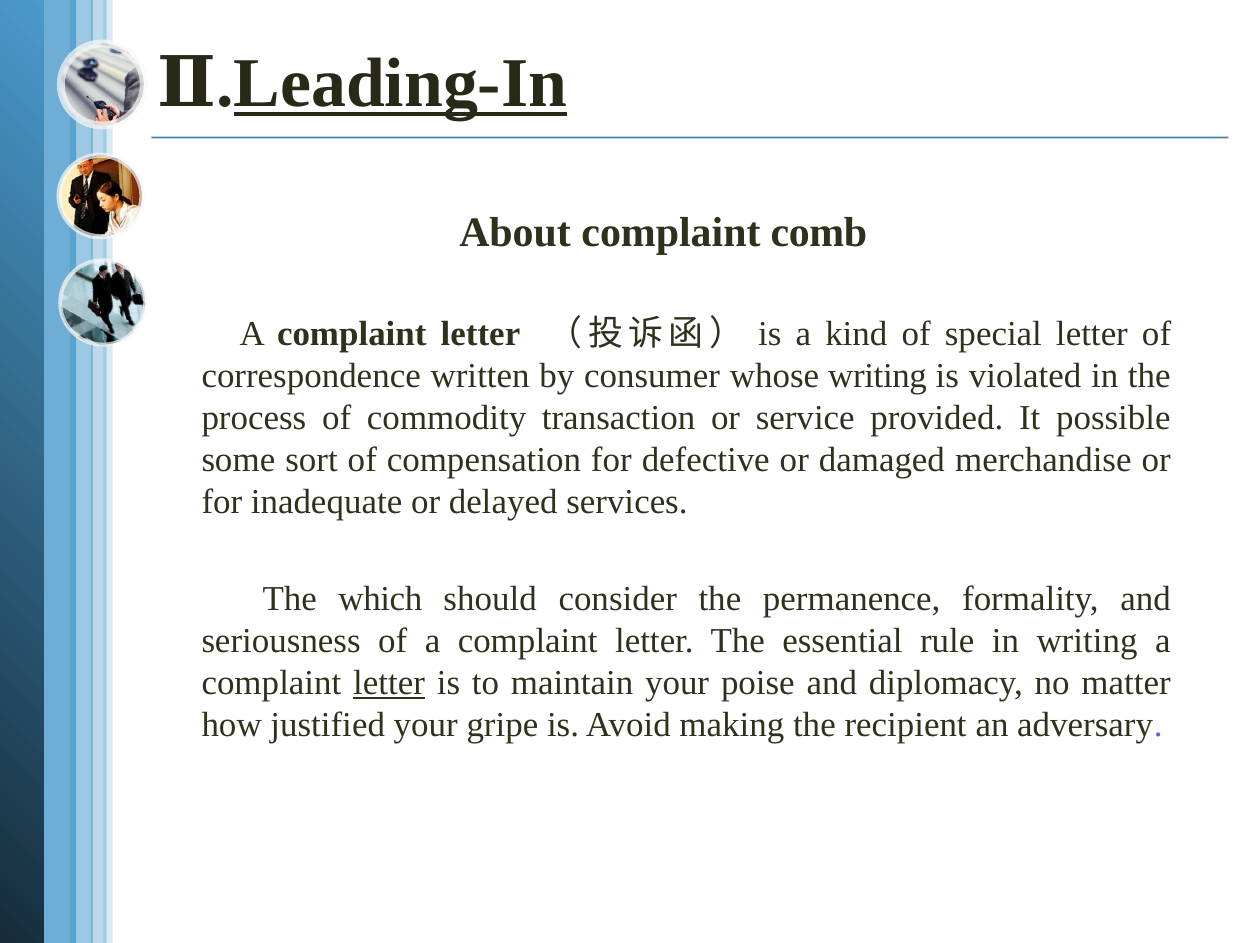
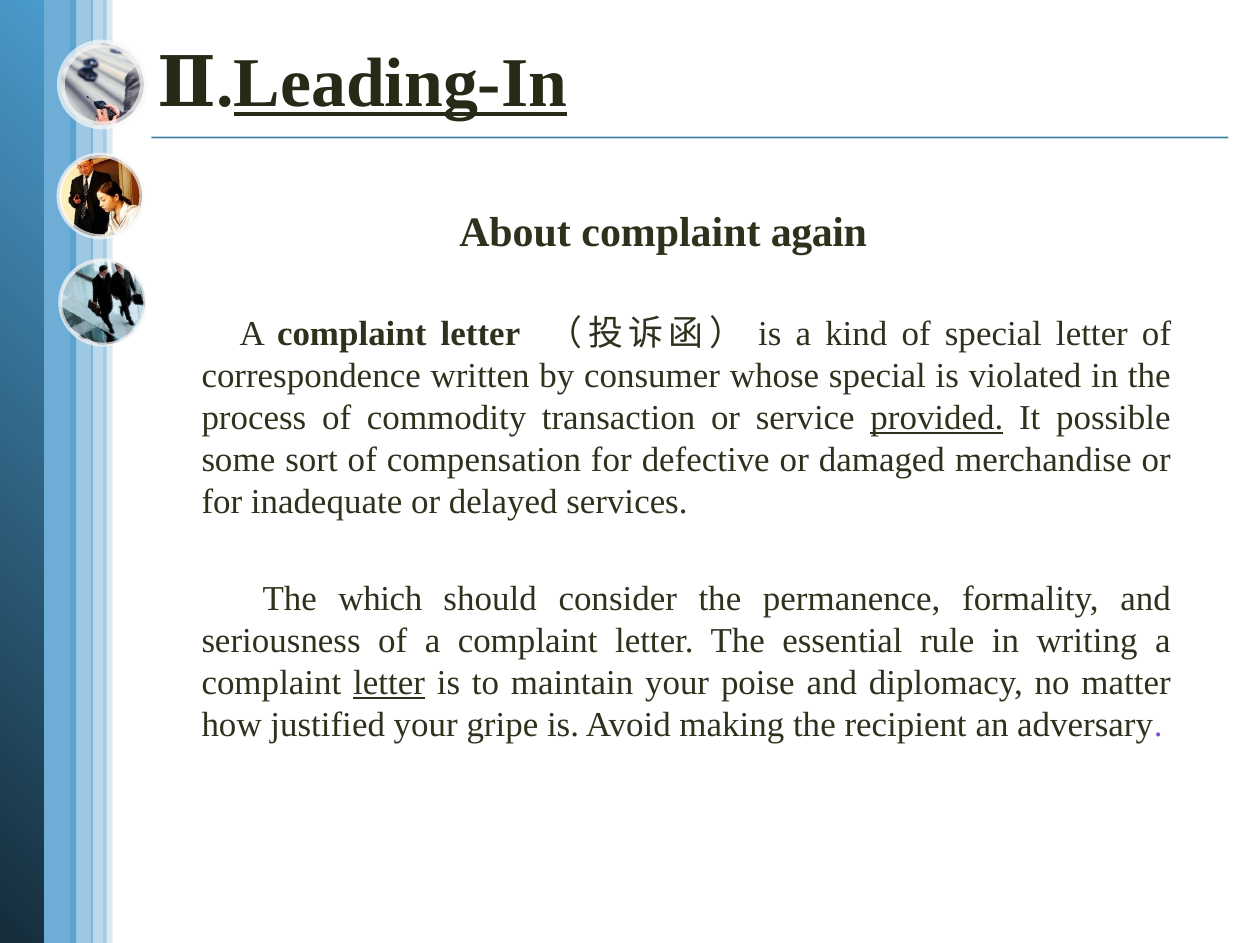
comb: comb -> again (819, 232)
whose writing: writing -> special (877, 376)
provided underline: none -> present (937, 418)
